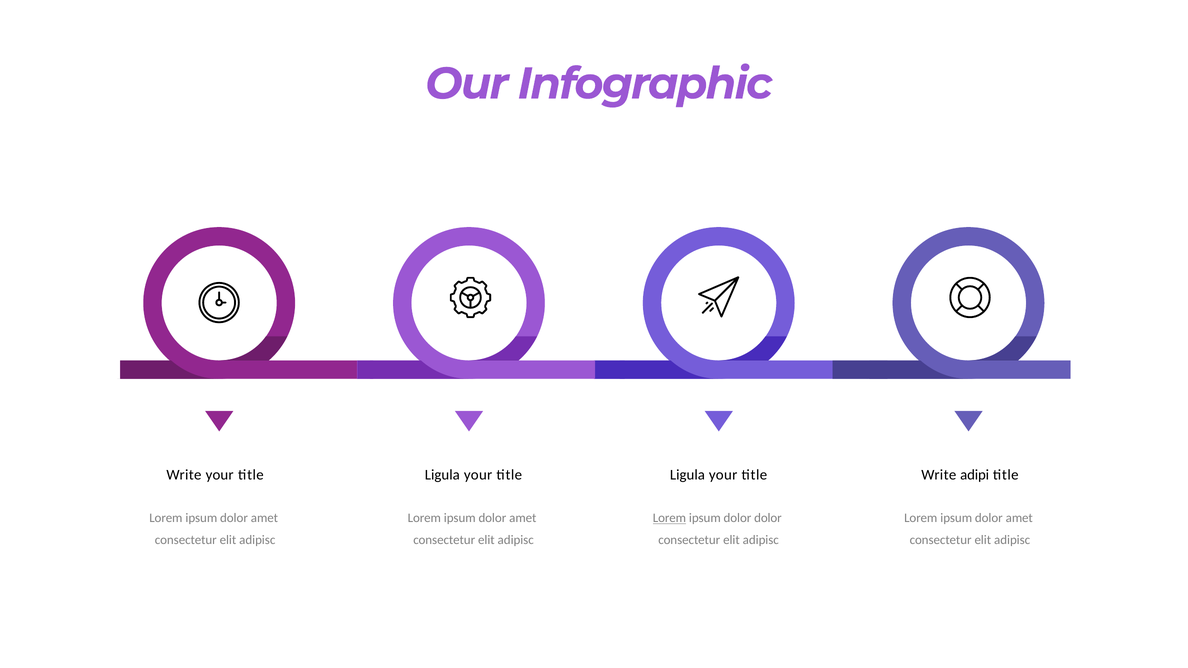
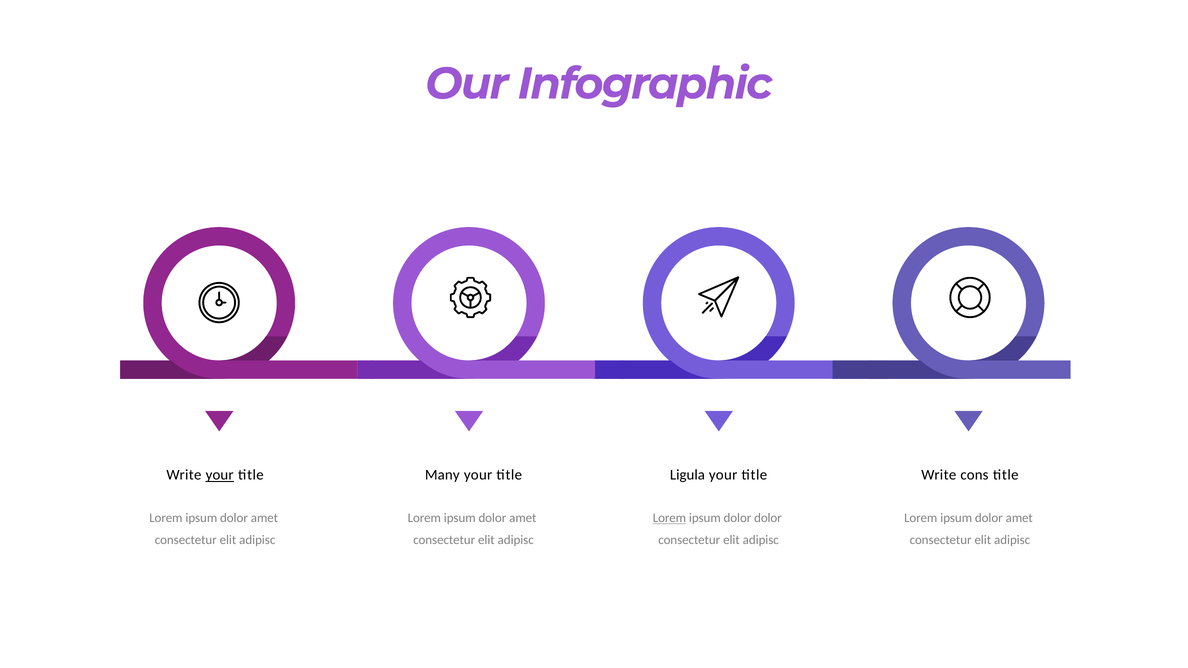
your underline: none -> present (220, 475)
Ligula: Ligula -> Many (442, 475)
adipi: adipi -> cons (974, 475)
